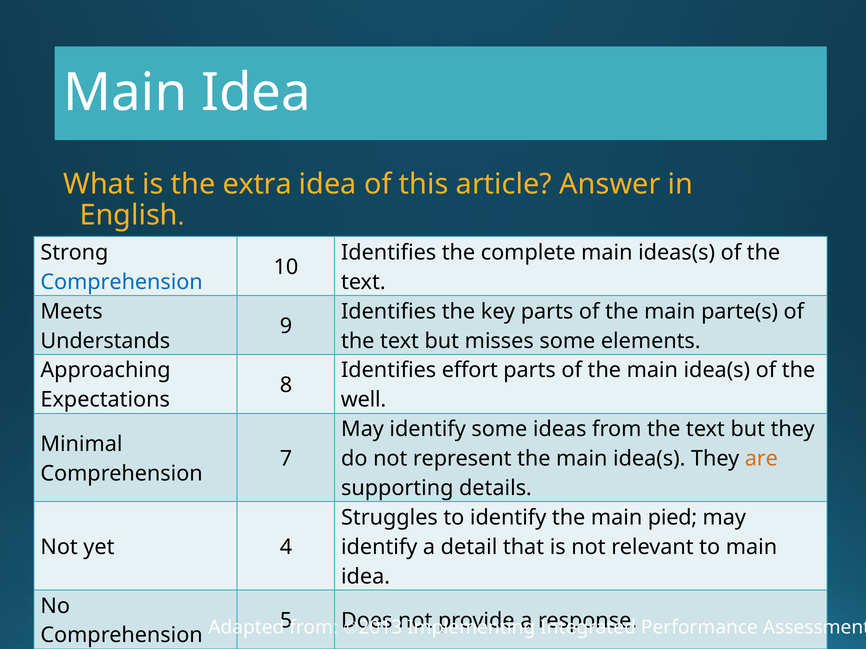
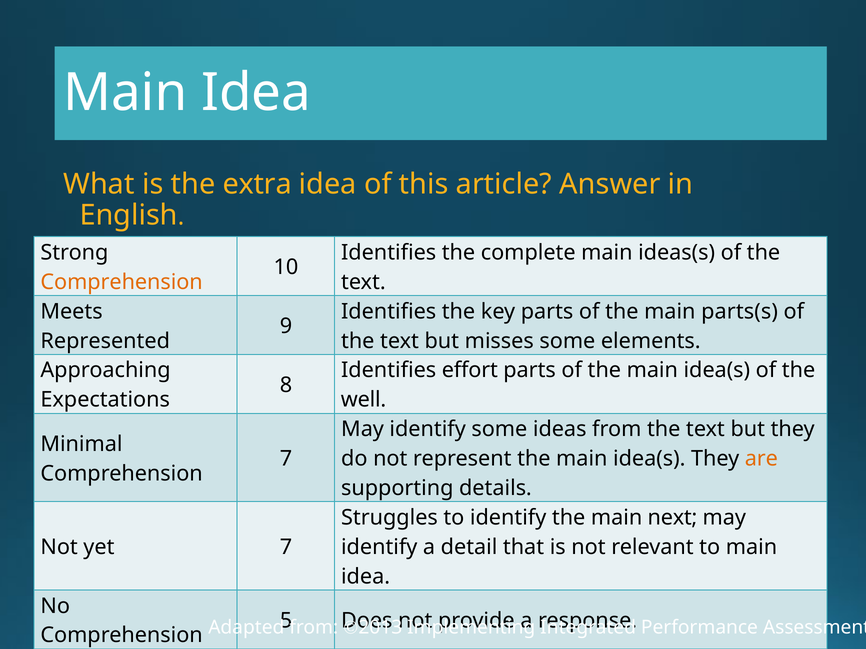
Comprehension colour: blue -> orange (122, 282)
parte(s: parte(s -> parts(s (740, 312)
Understands: Understands -> Represented (105, 341)
pied: pied -> next (673, 518)
yet 4: 4 -> 7 (286, 547)
